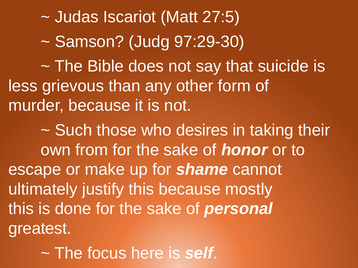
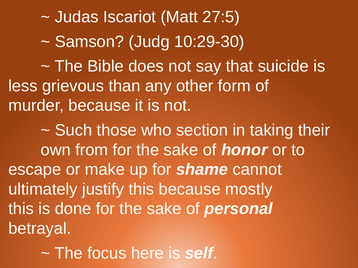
97:29-30: 97:29-30 -> 10:29-30 (209, 42)
desires: desires -> section (202, 130)
greatest: greatest -> betrayal (40, 229)
